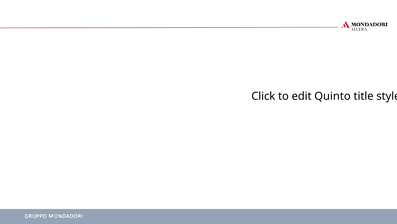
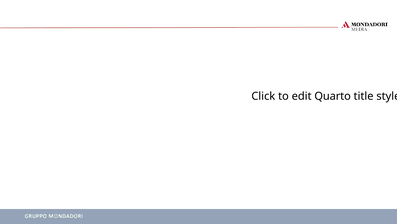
Quinto: Quinto -> Quarto (333, 96)
